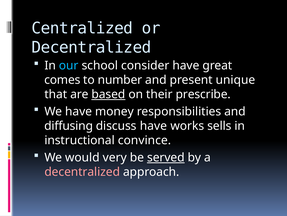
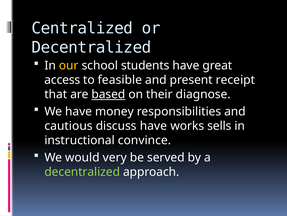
our colour: light blue -> yellow (69, 65)
consider: consider -> students (145, 65)
comes: comes -> access (62, 80)
number: number -> feasible (120, 80)
unique: unique -> receipt (235, 80)
prescribe: prescribe -> diagnose (203, 94)
diffusing: diffusing -> cautious (69, 126)
served underline: present -> none (166, 157)
decentralized colour: pink -> light green (82, 171)
